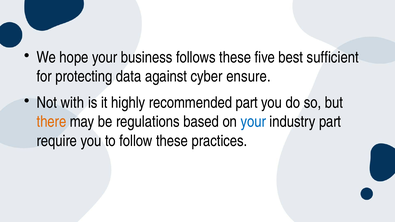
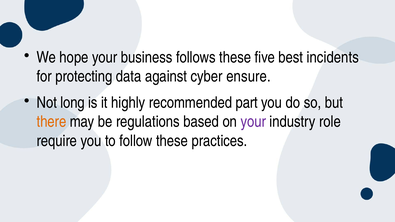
sufficient: sufficient -> incidents (333, 57)
with: with -> long (73, 103)
your colour: blue -> purple (253, 122)
industry part: part -> role (330, 122)
